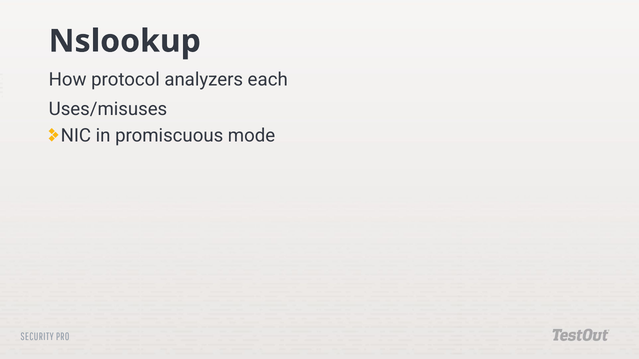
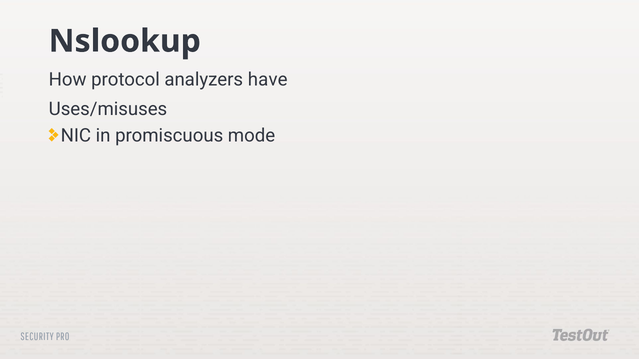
each: each -> have (268, 79)
